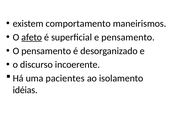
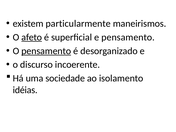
comportamento: comportamento -> particularmente (78, 24)
pensamento underline: none -> present (46, 51)
pacientes: pacientes -> sociedade (65, 78)
